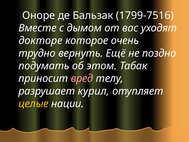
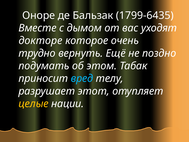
1799-7516: 1799-7516 -> 1799-6435 (145, 15)
вред colour: pink -> light blue (82, 78)
курил: курил -> этот (94, 91)
